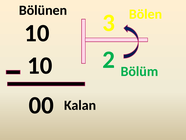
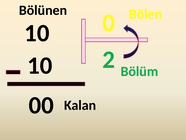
3: 3 -> 0 (109, 23)
